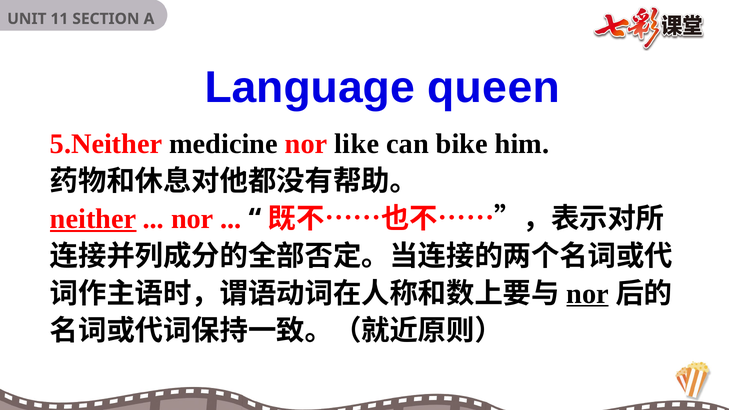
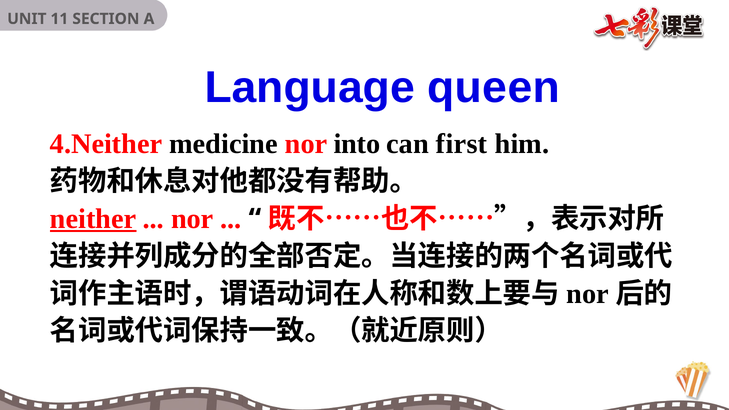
5.Neither: 5.Neither -> 4.Neither (106, 144)
like: like -> into (357, 144)
bike: bike -> first (462, 144)
nor underline: present -> none (588, 294)
